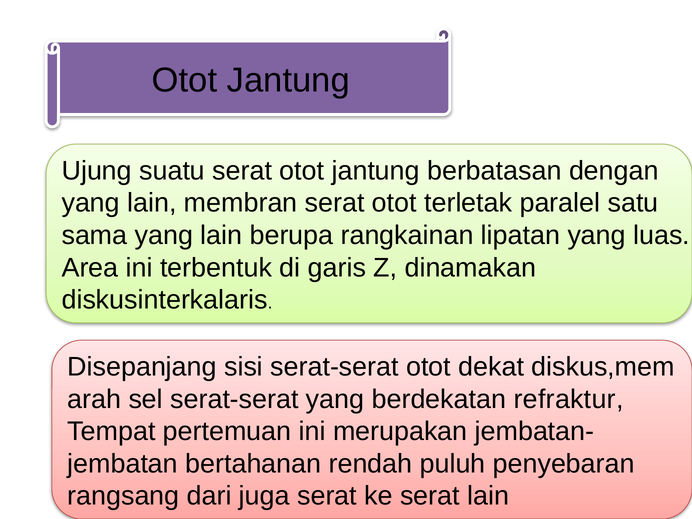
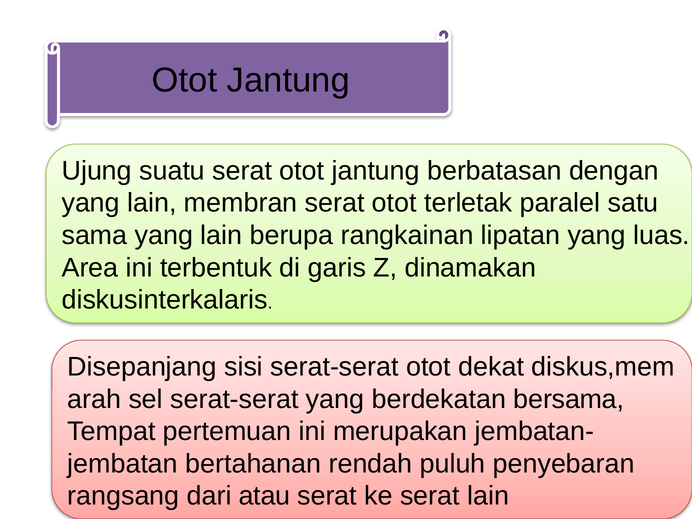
refraktur: refraktur -> bersama (569, 399)
juga: juga -> atau (265, 496)
